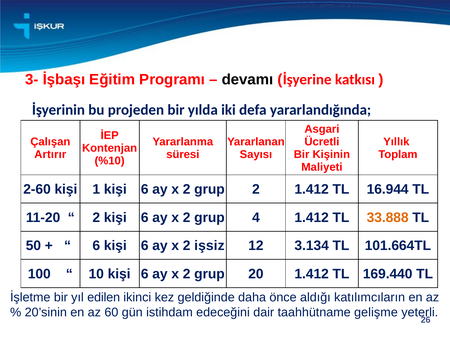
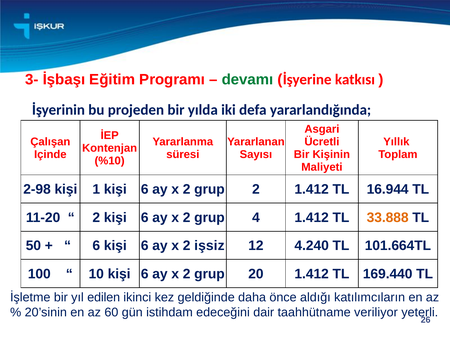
devamı colour: black -> green (248, 79)
Artırır: Artırır -> Içinde (50, 154)
2-60: 2-60 -> 2-98 (37, 189)
3.134: 3.134 -> 4.240 (312, 245)
gelişme: gelişme -> veriliyor (376, 312)
